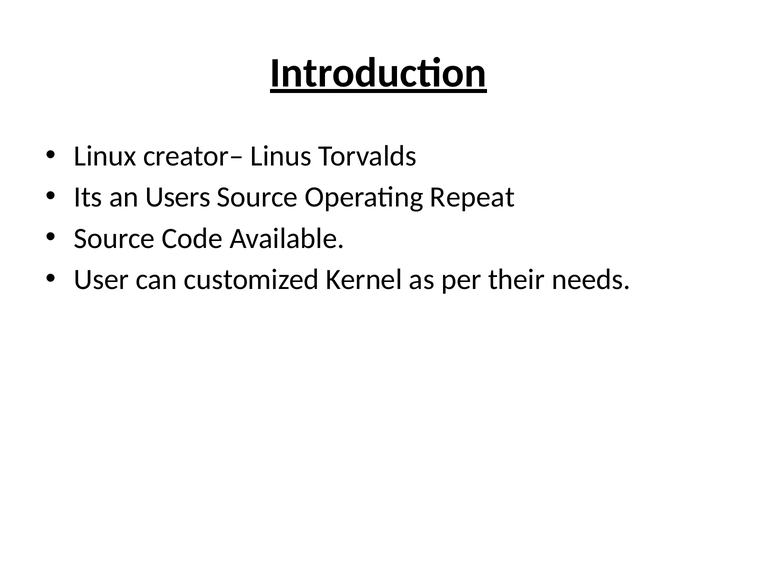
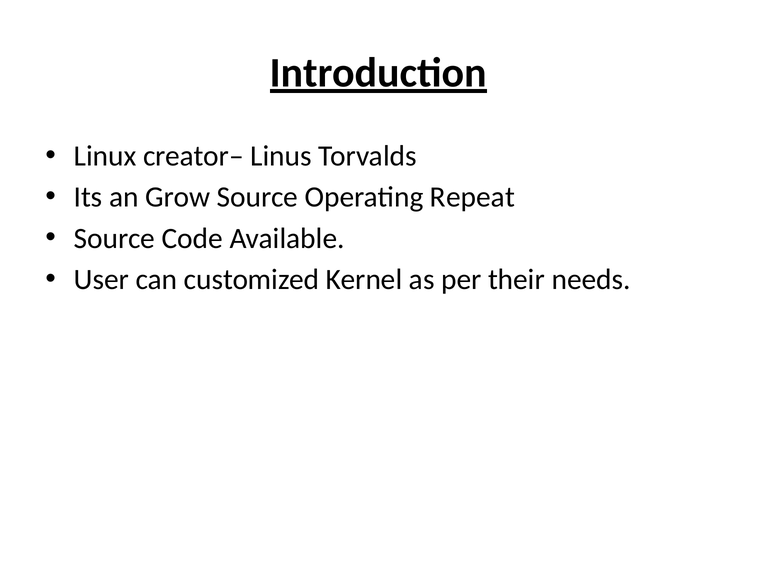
Users: Users -> Grow (178, 197)
